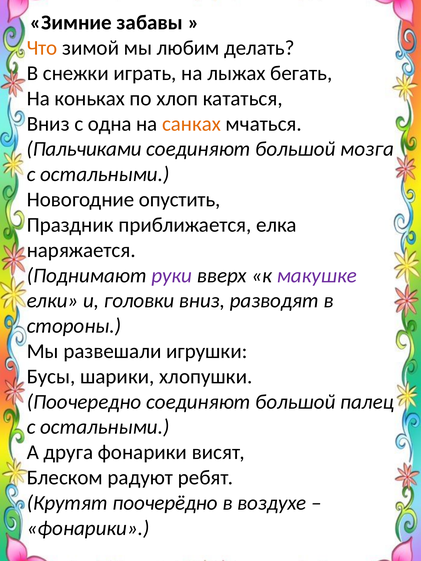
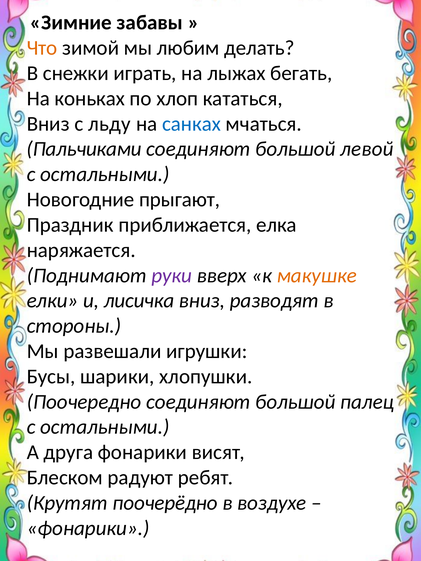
одна: одна -> льду (110, 124)
санках colour: orange -> blue (192, 124)
мозга: мозга -> левой (367, 149)
опустить: опустить -> прыгают (180, 200)
макушке colour: purple -> orange (317, 276)
головки: головки -> лисичка (139, 301)
